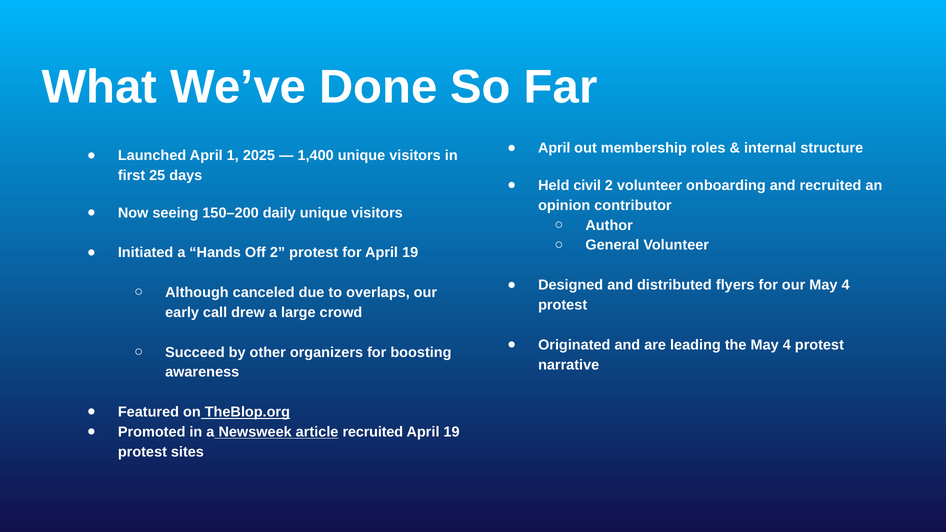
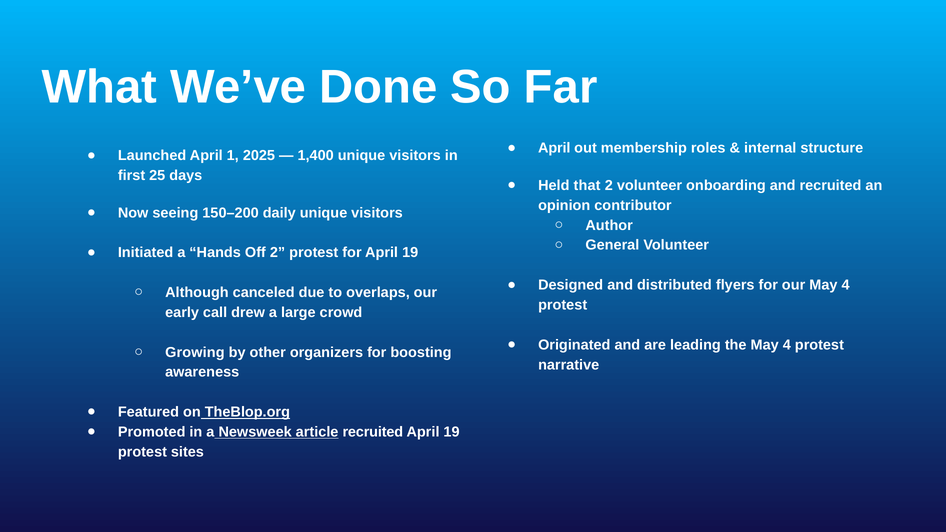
civil: civil -> that (587, 186)
Succeed: Succeed -> Growing (195, 352)
